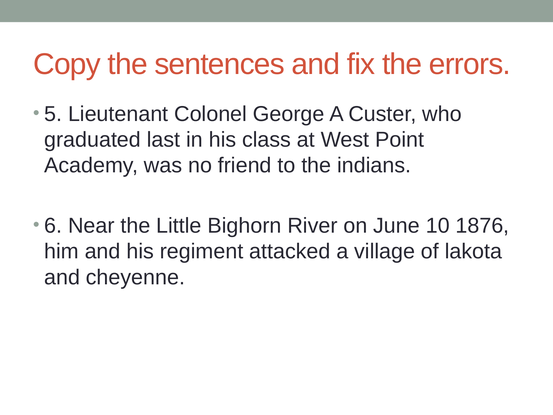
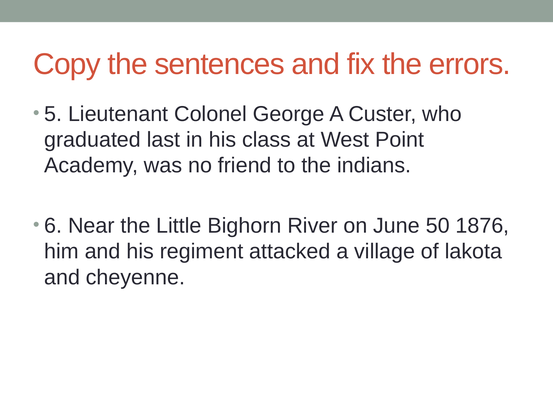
10: 10 -> 50 (438, 226)
